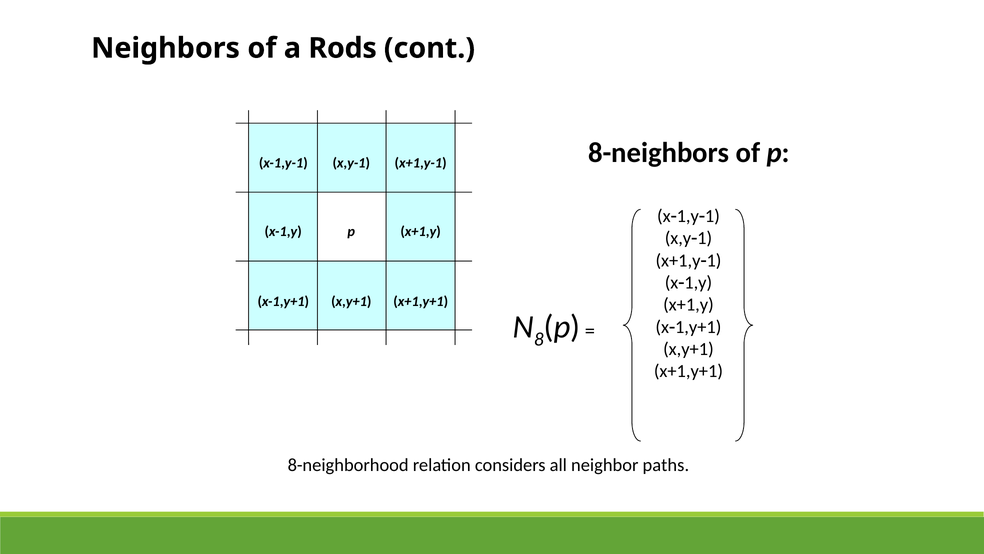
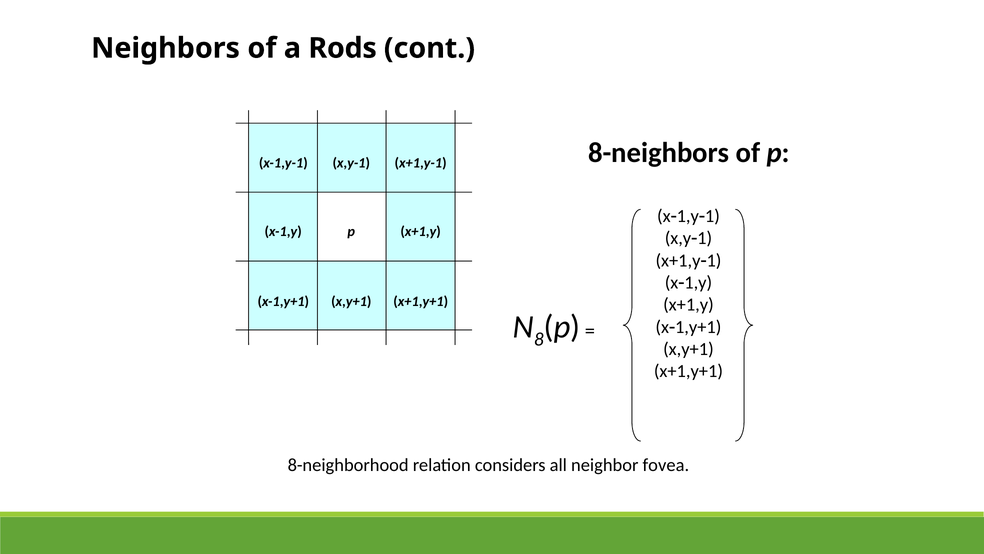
paths: paths -> fovea (666, 465)
